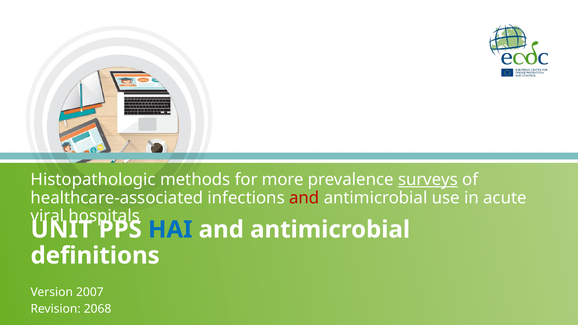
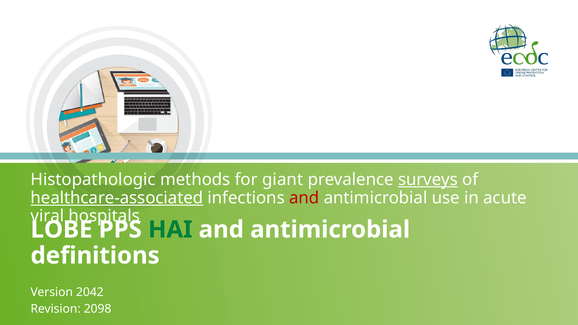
more: more -> giant (283, 180)
healthcare-associated underline: none -> present (117, 198)
UNIT: UNIT -> LOBE (62, 230)
HAI colour: blue -> green (170, 230)
2007: 2007 -> 2042 (90, 292)
2068: 2068 -> 2098 (98, 309)
